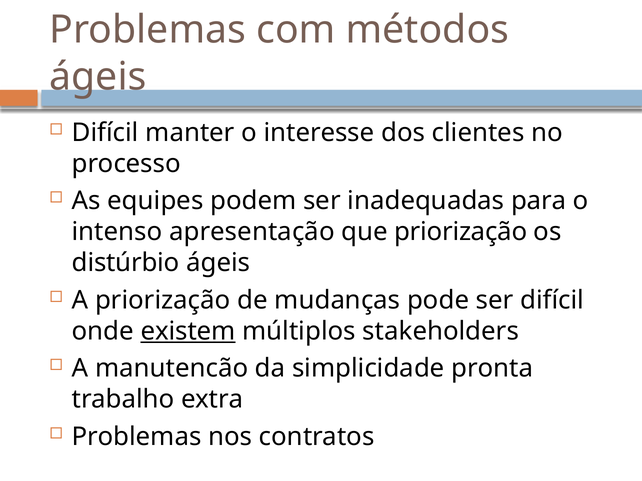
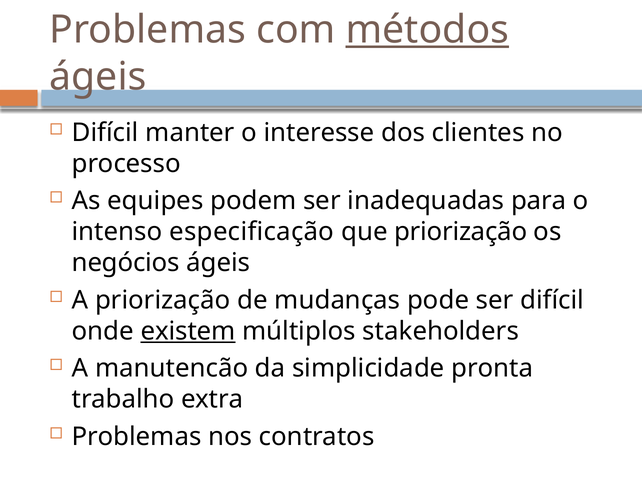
métodos underline: none -> present (427, 30)
apresentação: apresentação -> especificação (252, 232)
distúrbio: distúrbio -> negócios (126, 263)
